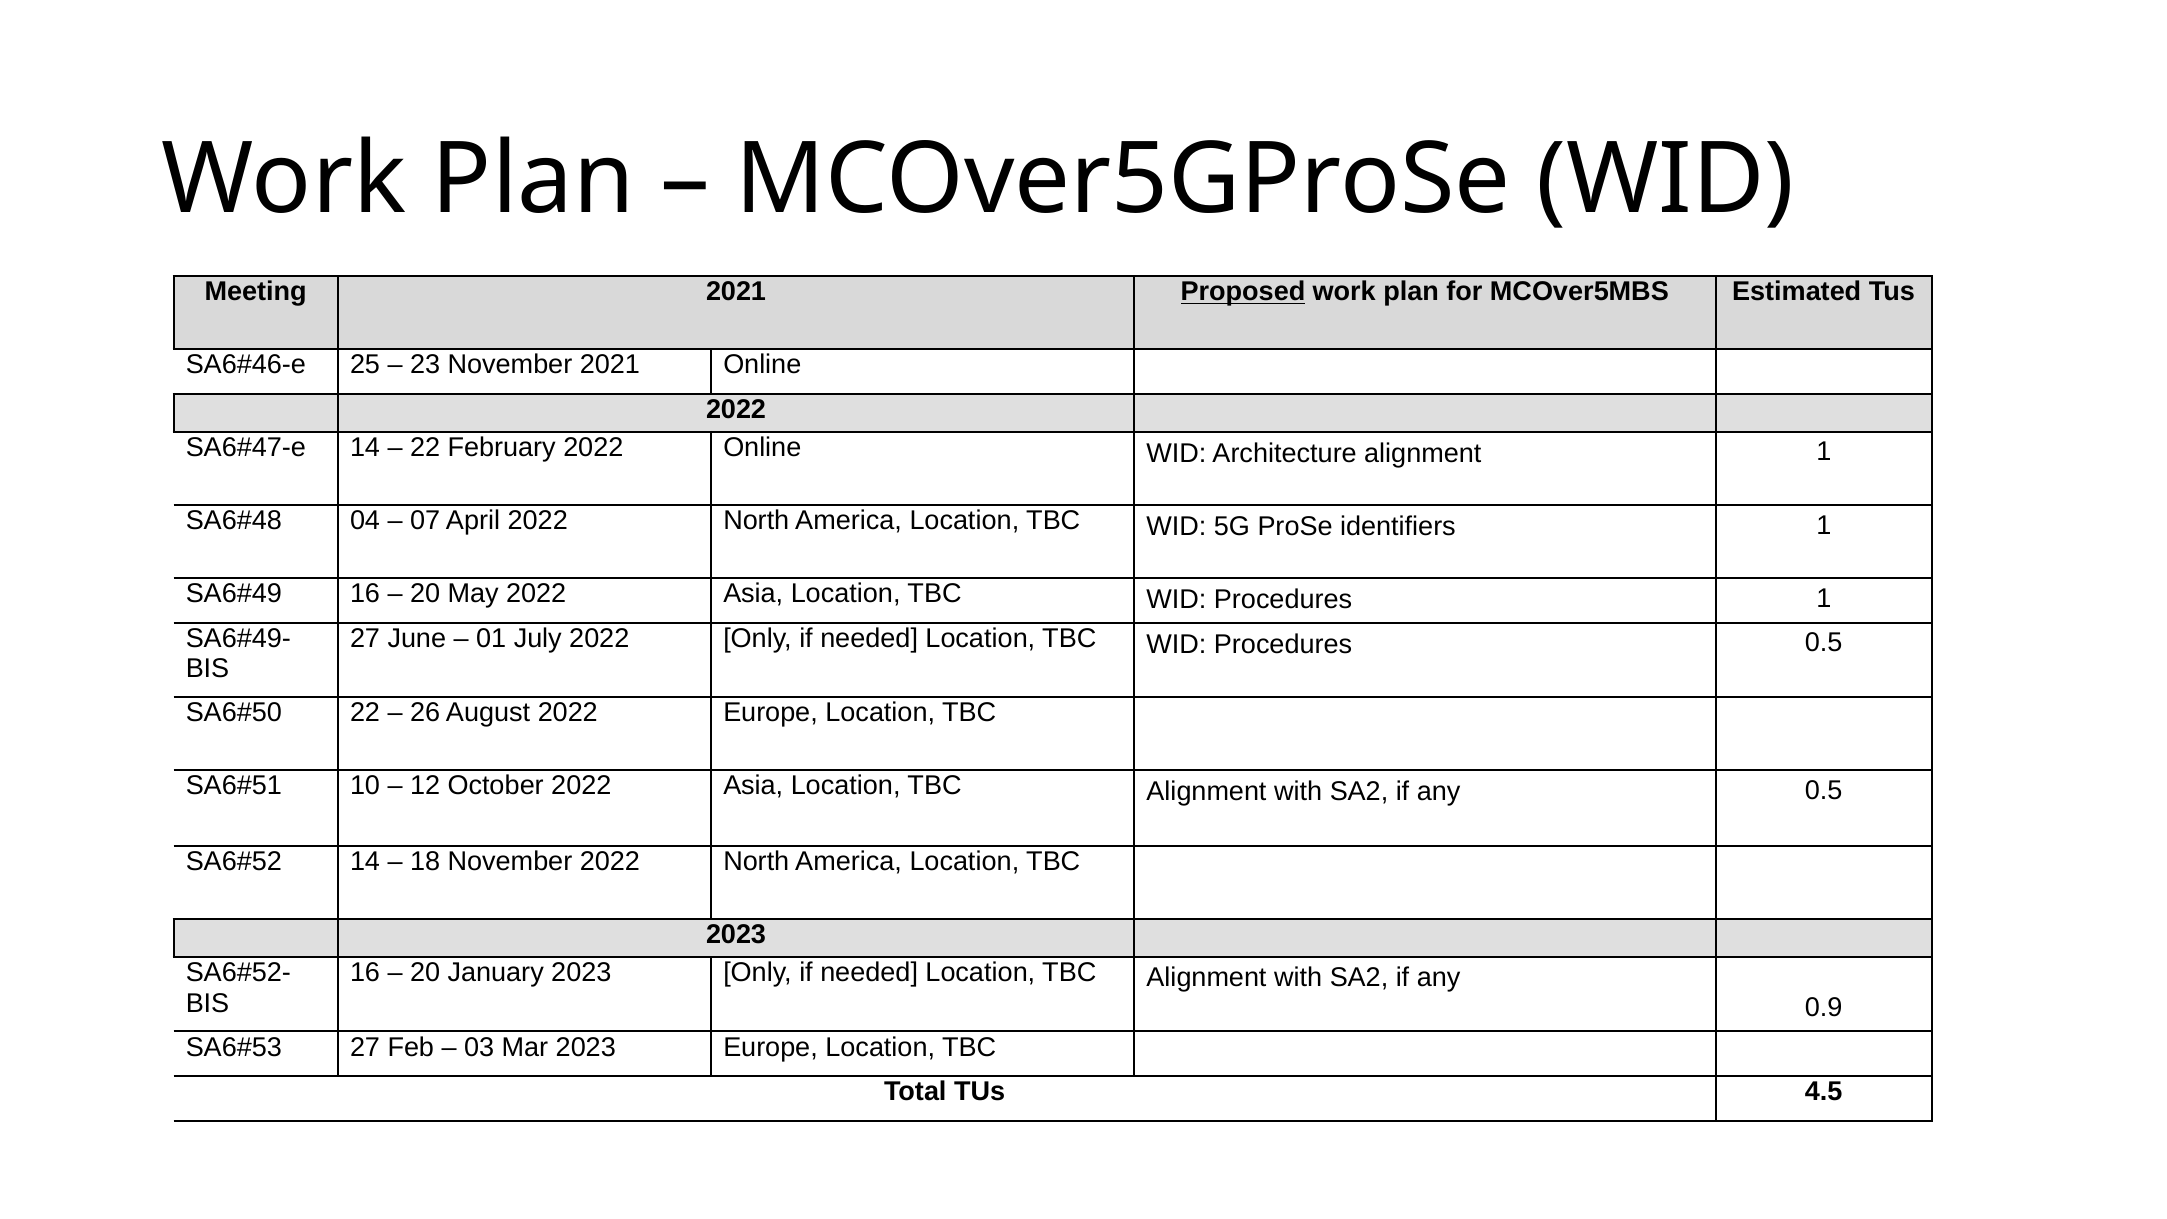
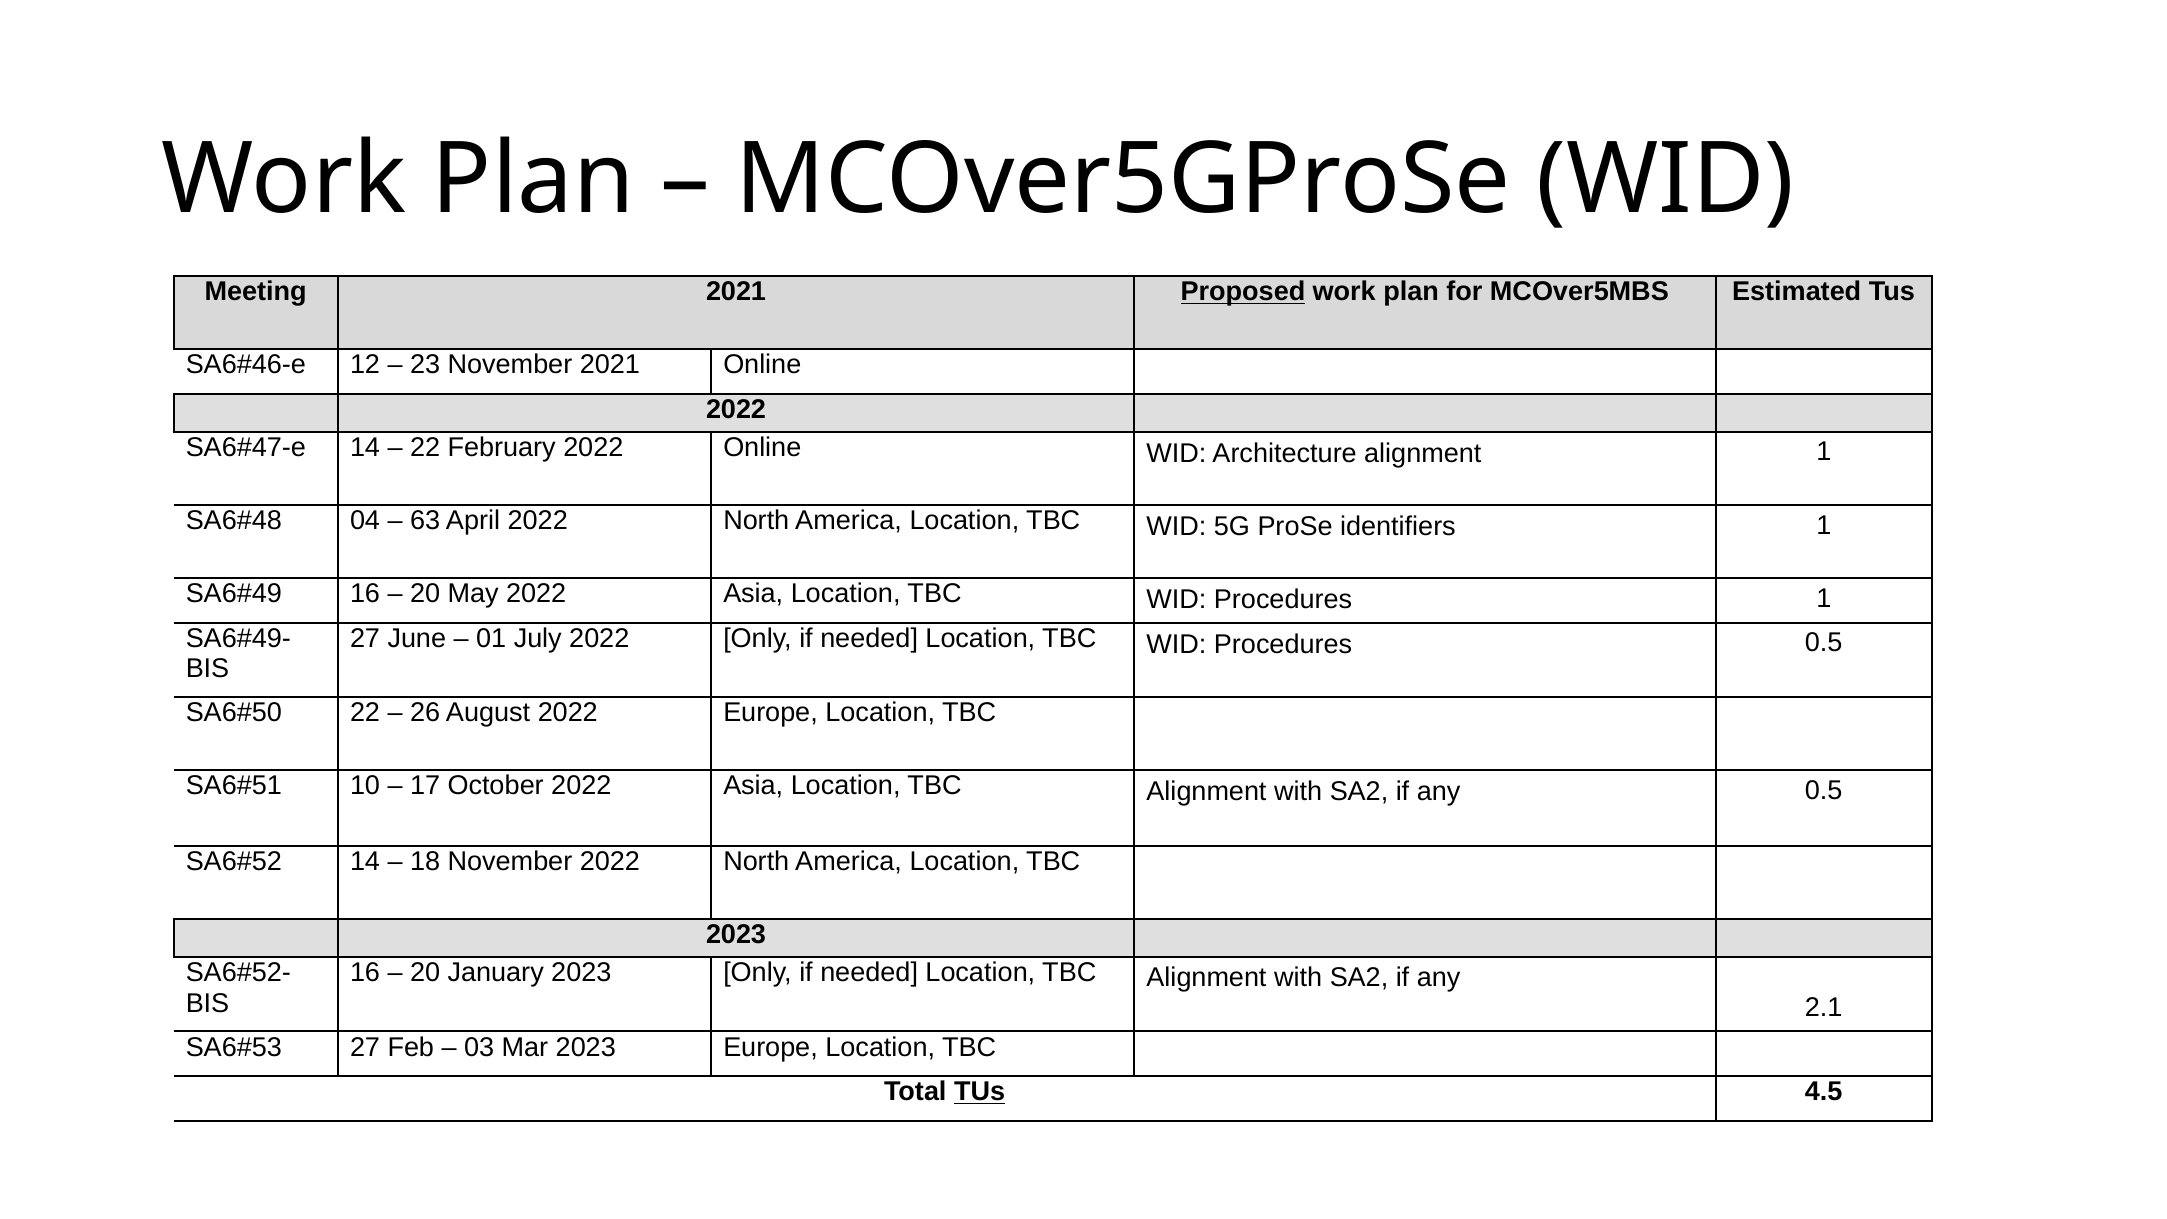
25: 25 -> 12 (365, 365)
07: 07 -> 63 (425, 521)
12: 12 -> 17 (425, 786)
0.9: 0.9 -> 2.1 (1824, 1008)
TUs underline: none -> present (980, 1092)
